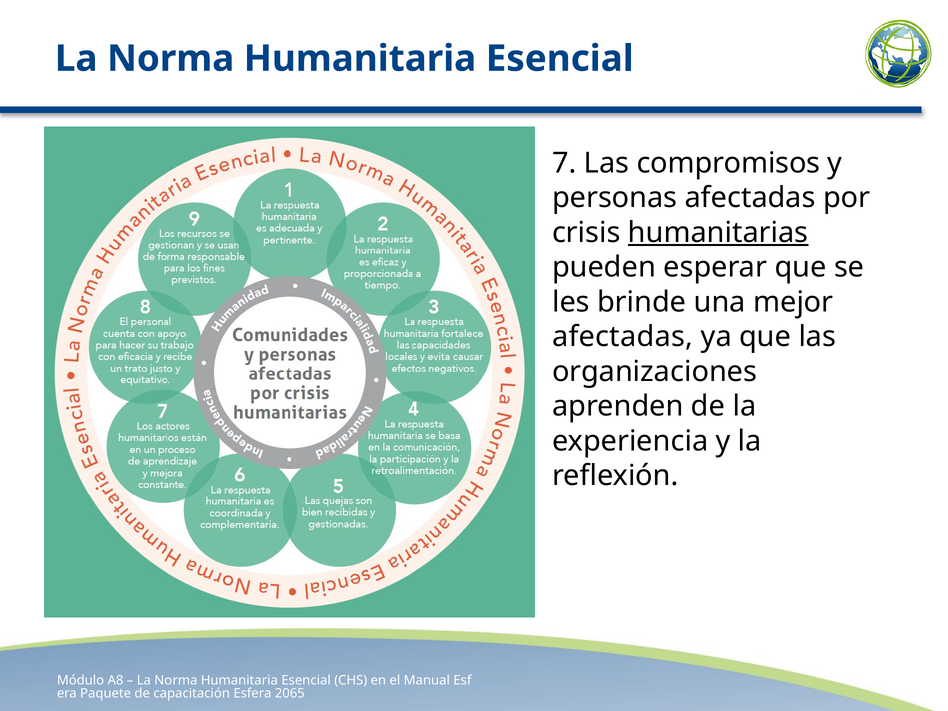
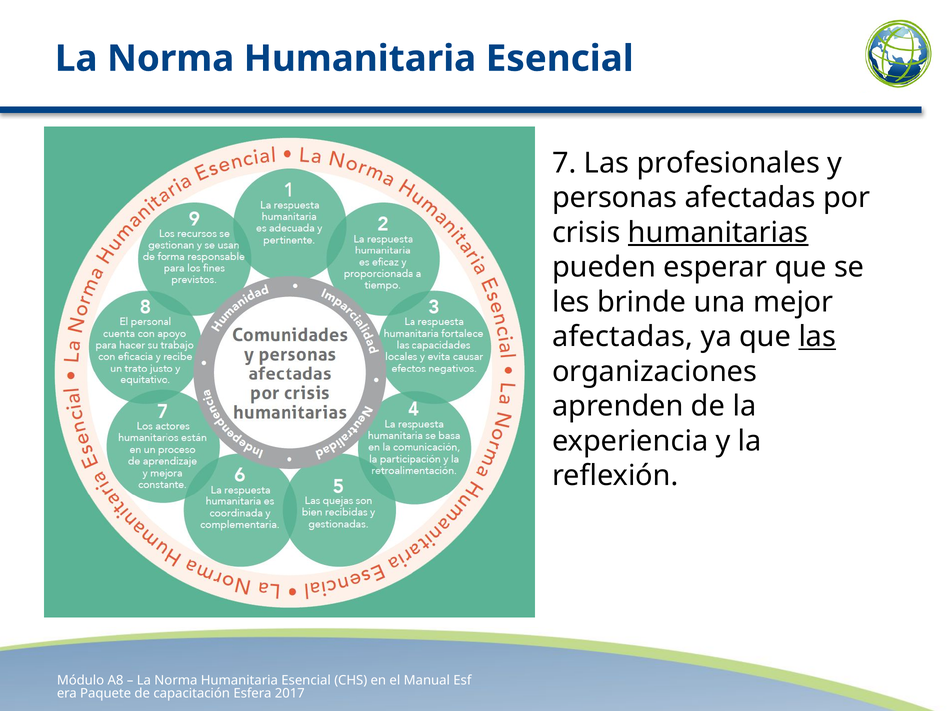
compromisos: compromisos -> profesionales (728, 163)
las underline: none -> present (817, 337)
2065: 2065 -> 2017 (290, 693)
